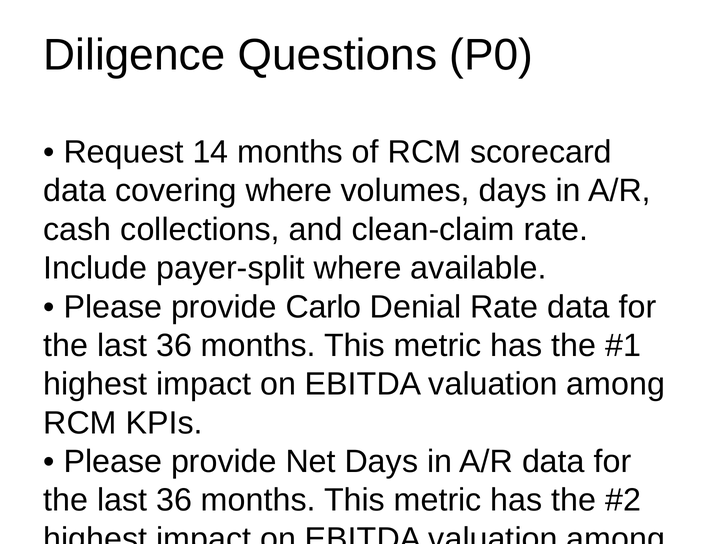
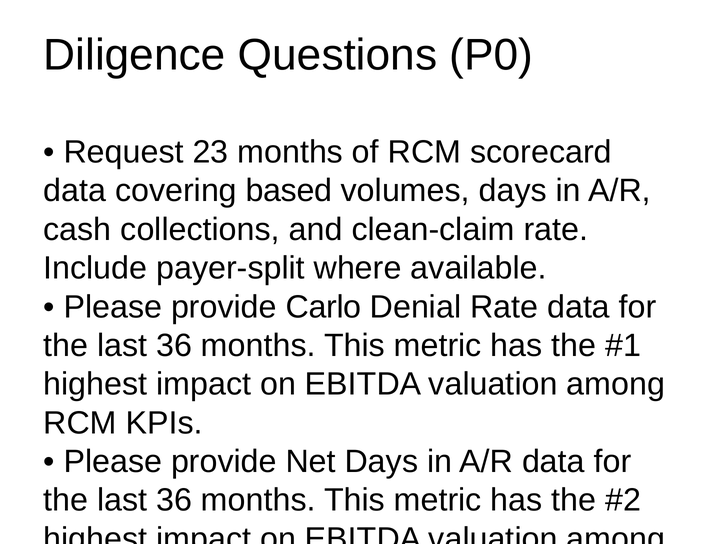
14: 14 -> 23 (210, 152)
covering where: where -> based (289, 191)
